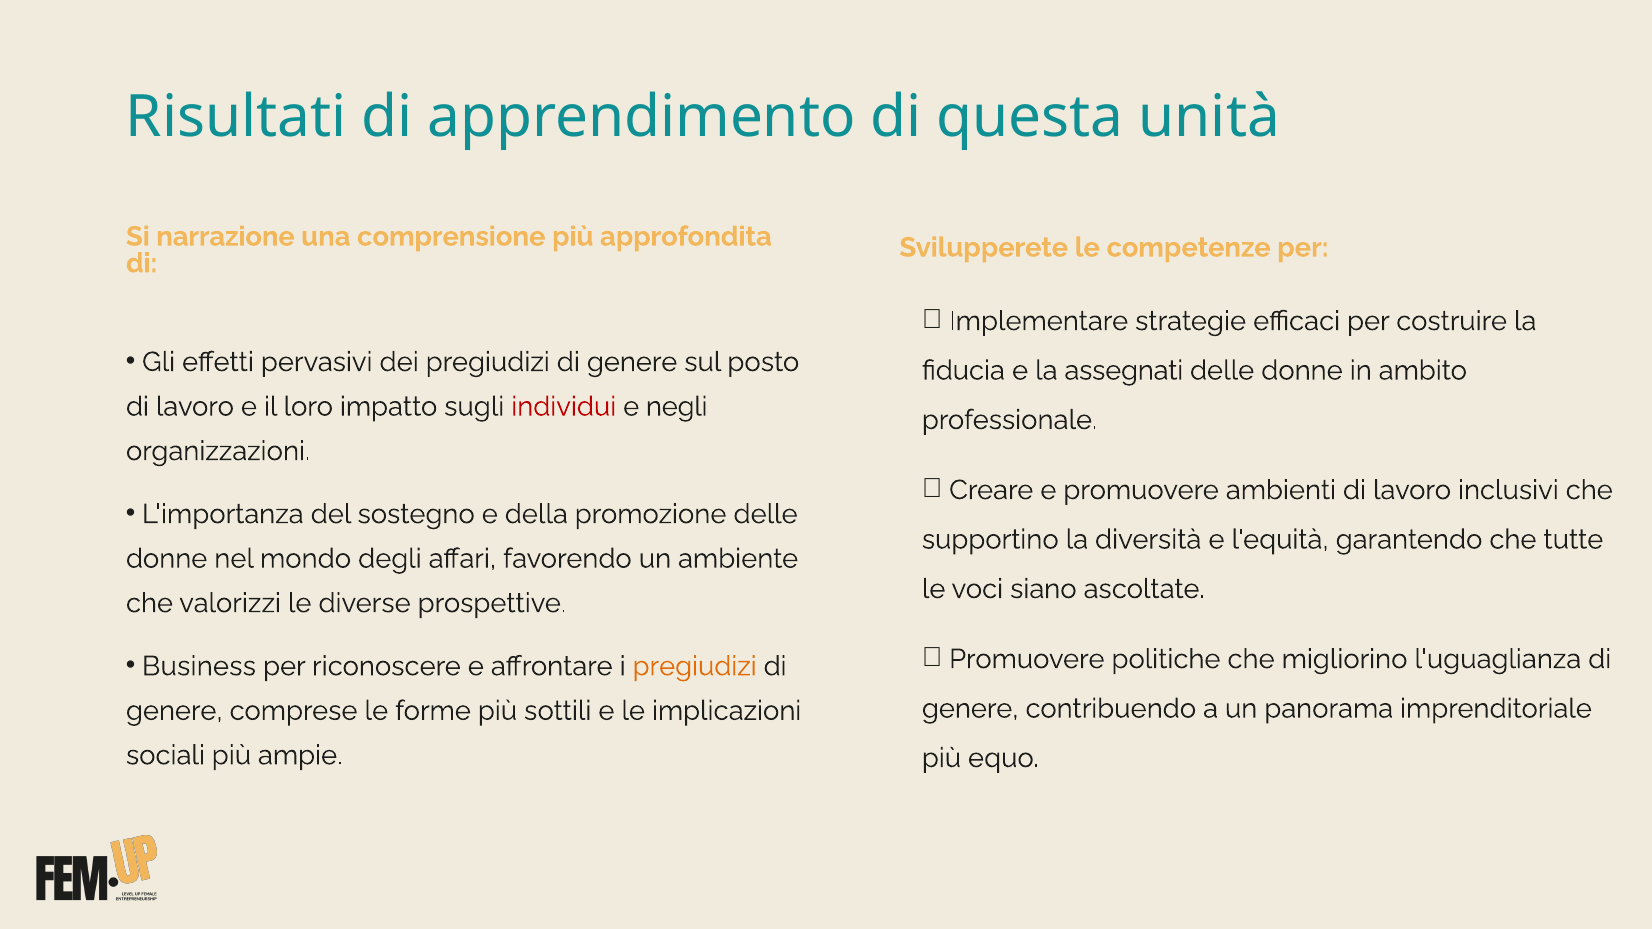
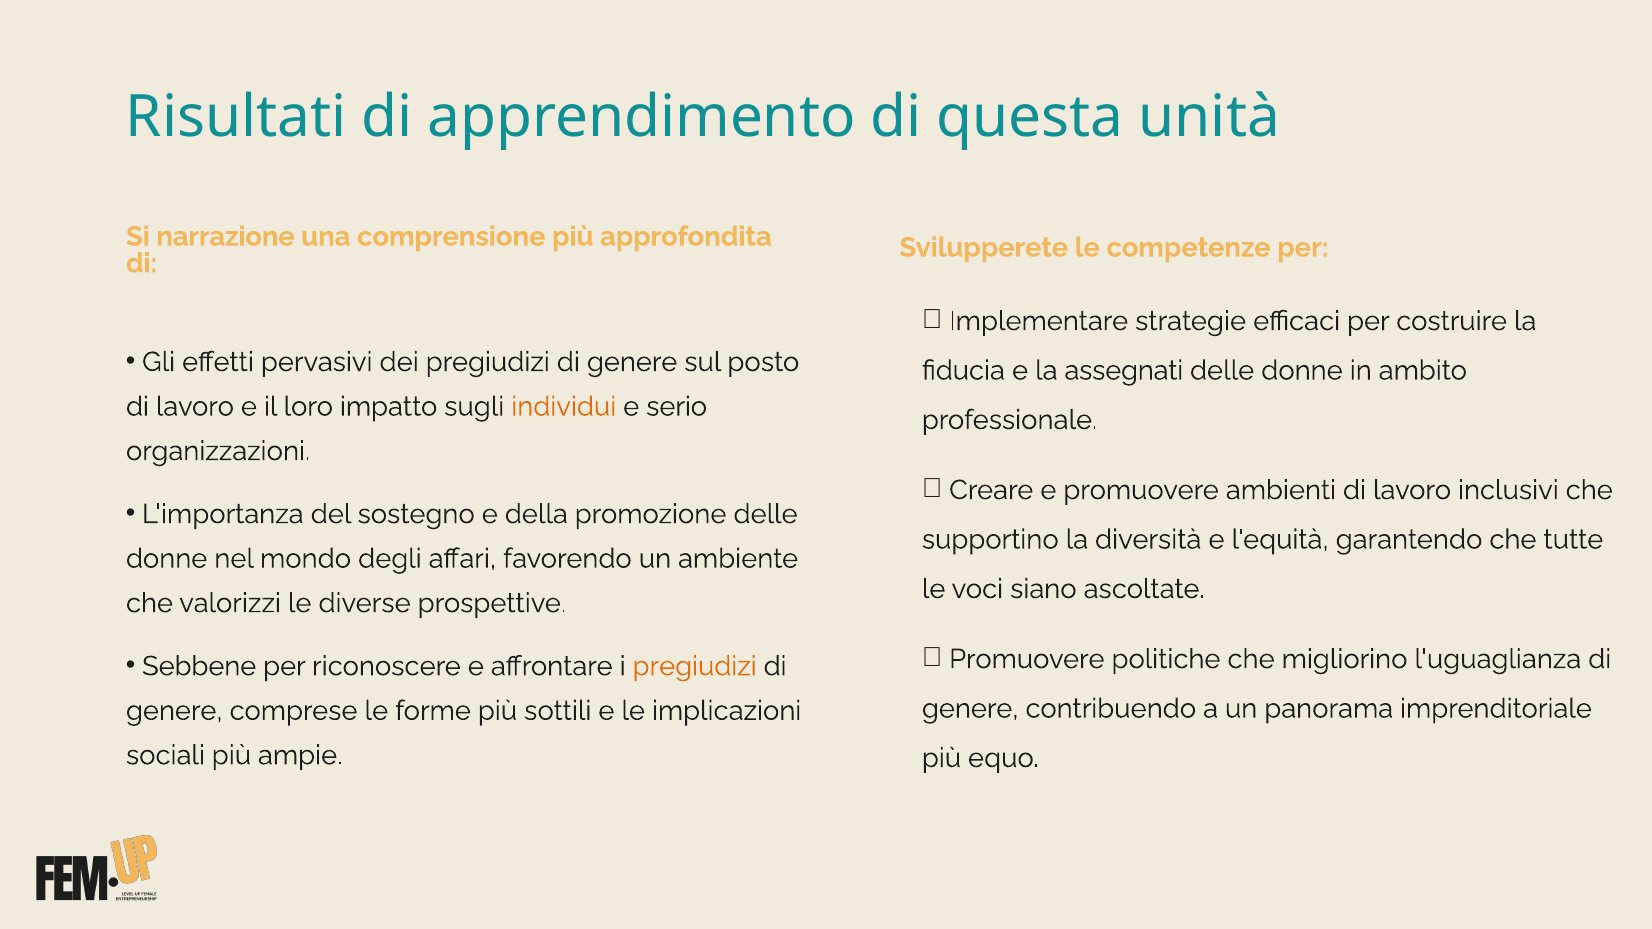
individui colour: red -> orange (564, 407)
negli: negli -> serio (677, 407)
Business: Business -> Sebbene (199, 666)
